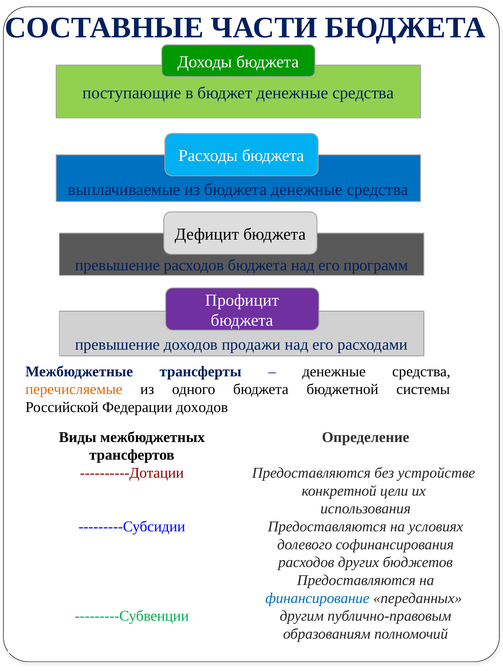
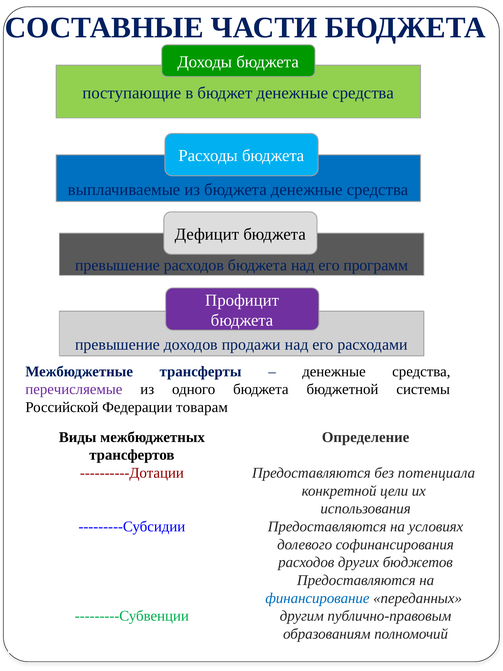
перечисляемые colour: orange -> purple (74, 389)
Федерации доходов: доходов -> товарам (202, 407)
устройстве: устройстве -> потенциала (436, 473)
